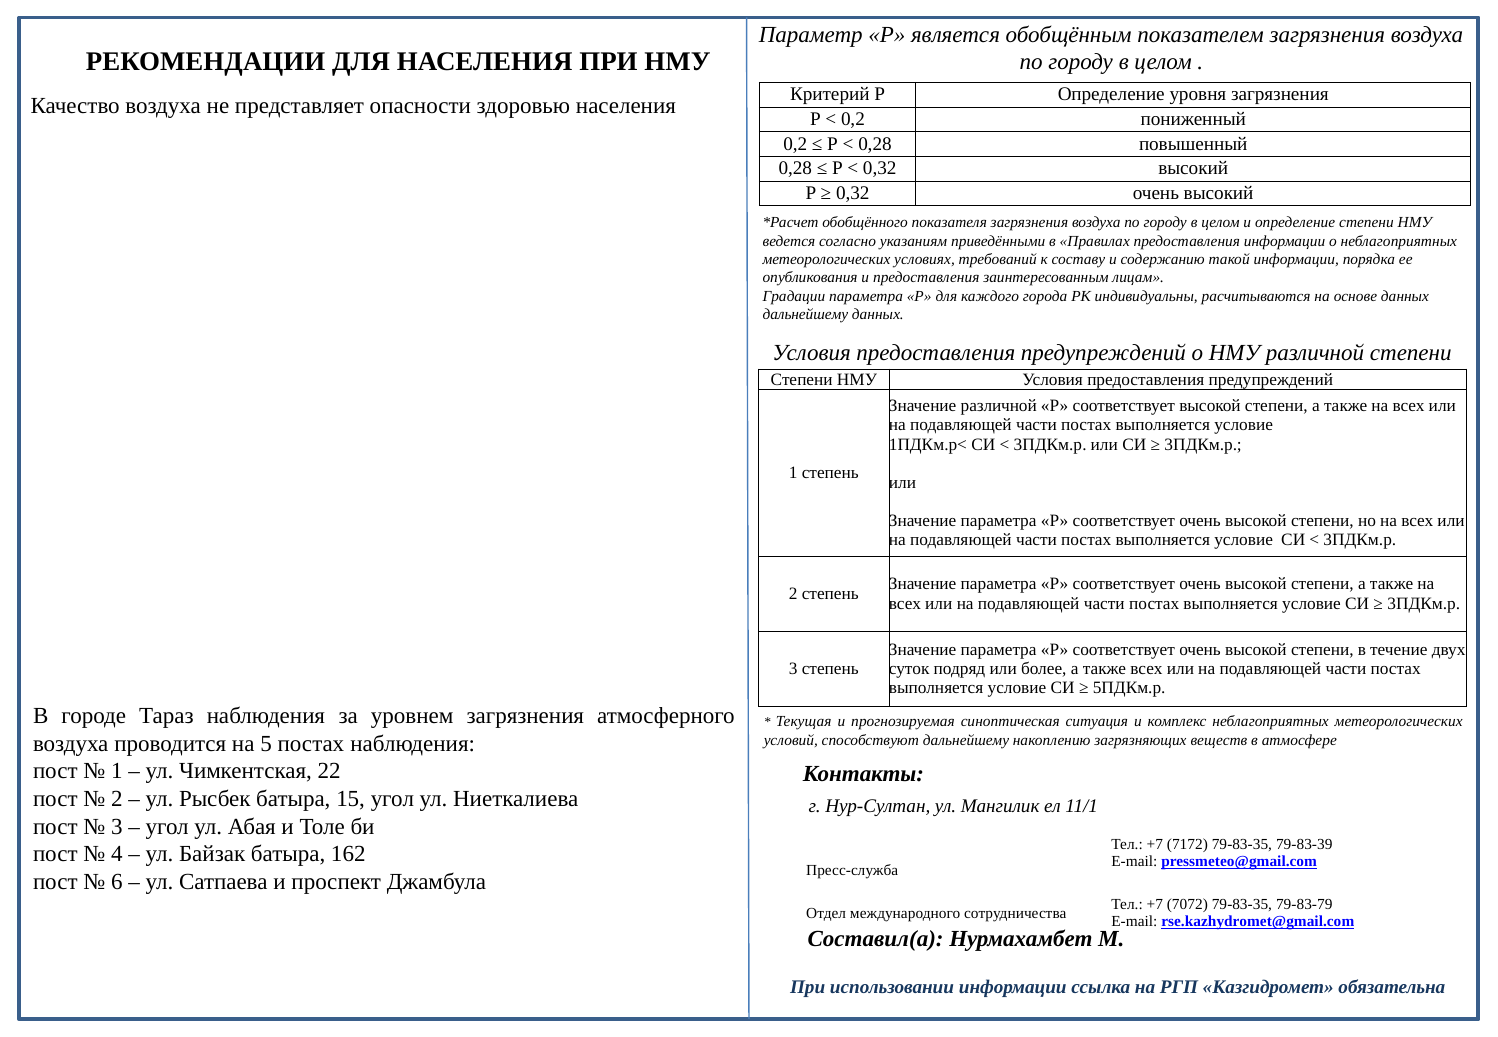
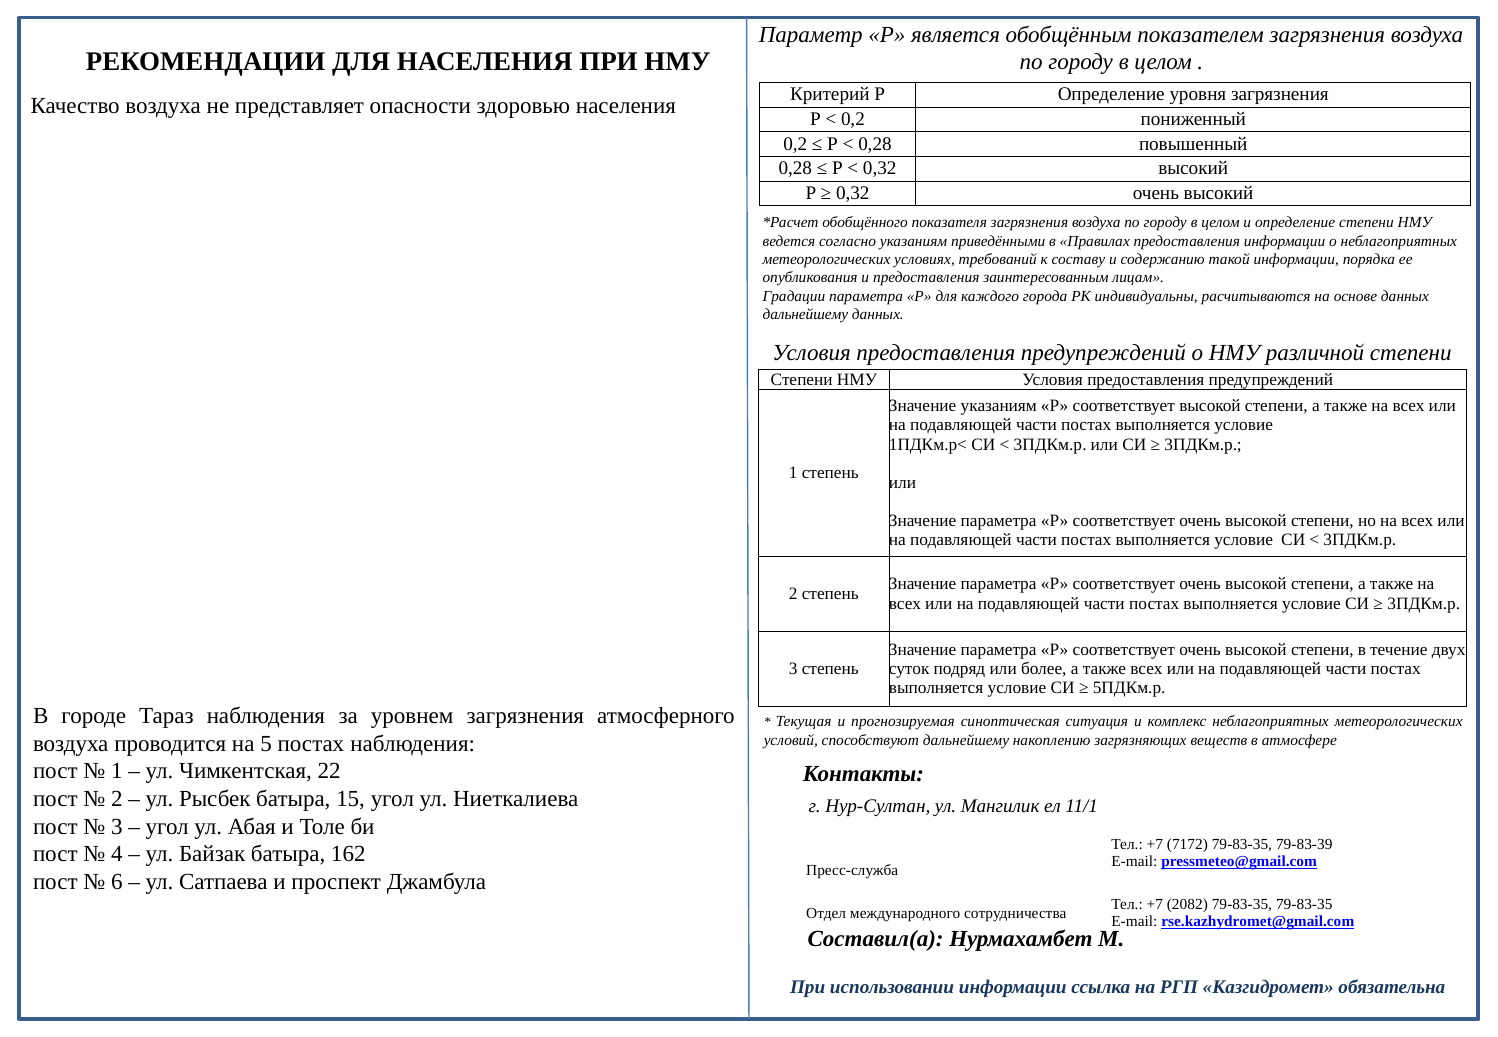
Значение различной: различной -> указаниям (999, 406)
7072: 7072 -> 2082 (1187, 905)
79-83-35 79-83-79: 79-83-79 -> 79-83-35 (1304, 905)
